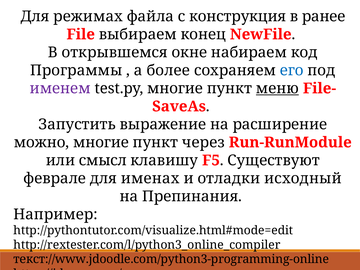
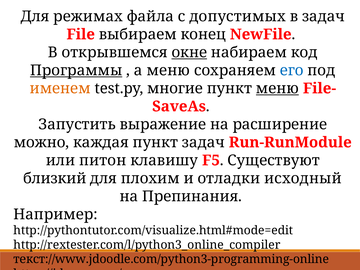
конструкция: конструкция -> допустимых (238, 16)
в ранее: ранее -> задач (324, 16)
окне underline: none -> present (189, 52)
Программы underline: none -> present (76, 70)
а более: более -> меню (168, 70)
именем colour: purple -> orange (60, 88)
можно многие: многие -> каждая (101, 142)
пункт через: через -> задач (203, 142)
смысл: смысл -> питон (103, 160)
феврале: феврале -> близкий (55, 178)
именах: именах -> плохим (150, 178)
